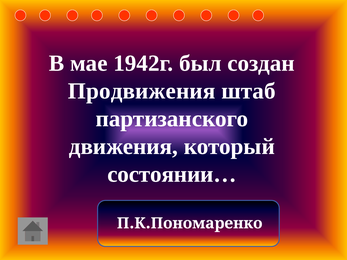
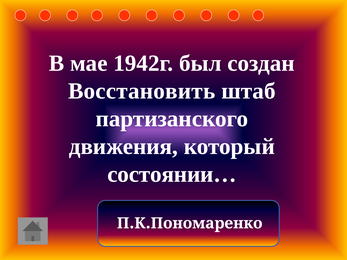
Продвижения: Продвижения -> Восстановить (142, 91)
